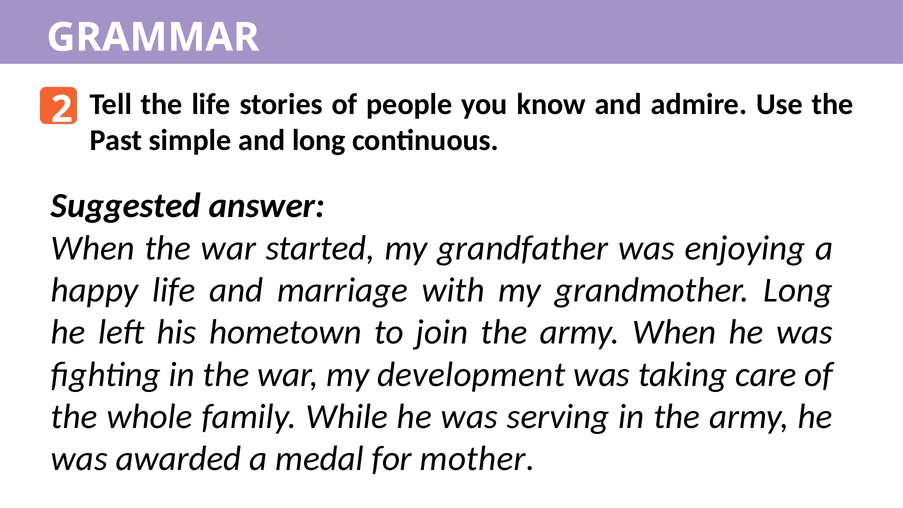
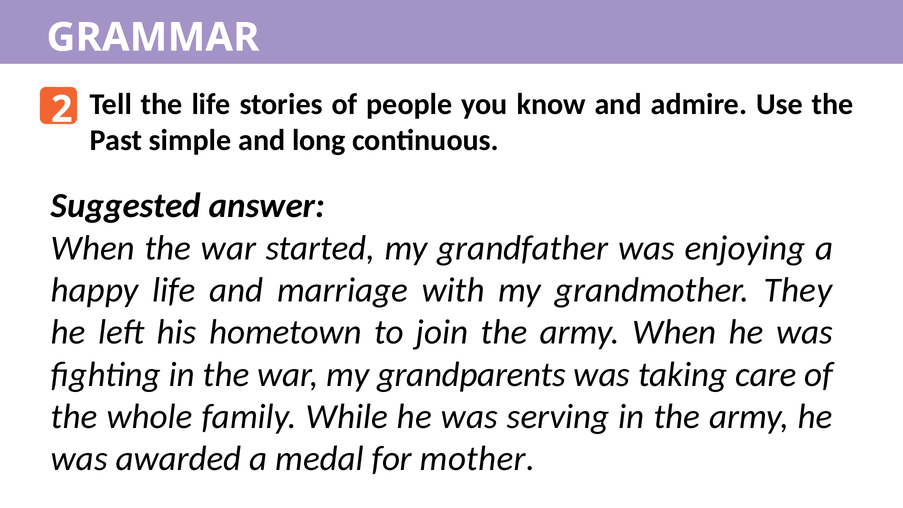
grandmother Long: Long -> They (798, 290)
development: development -> grandparents (472, 374)
